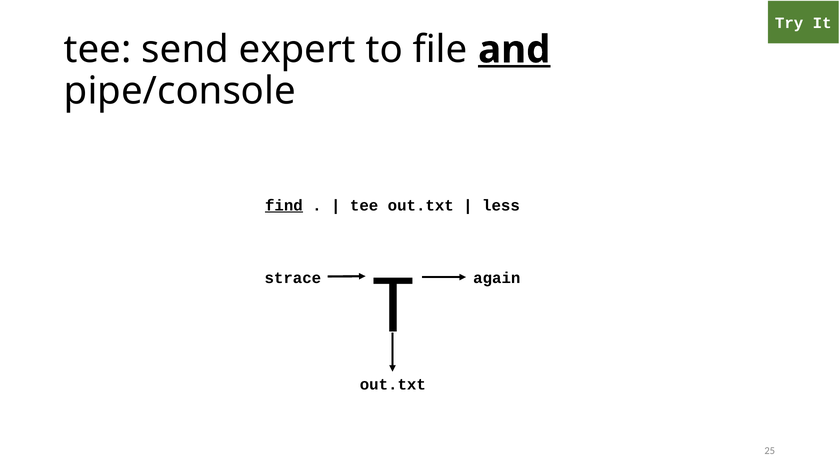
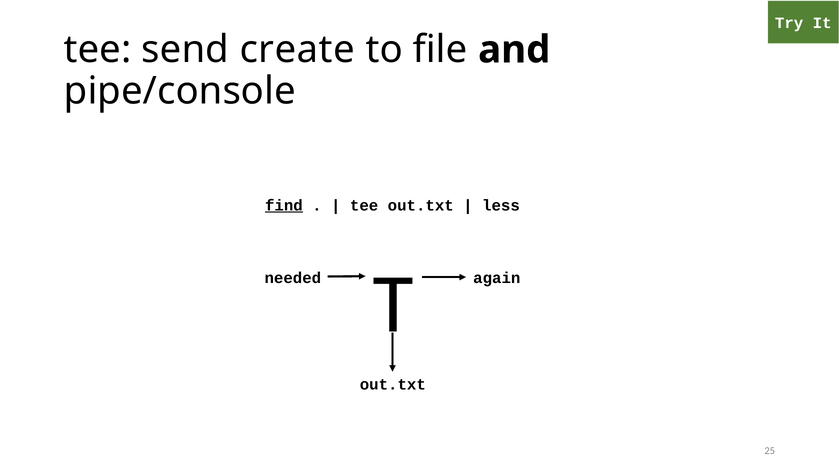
expert: expert -> create (297, 50)
and underline: present -> none (514, 50)
strace: strace -> needed (293, 278)
